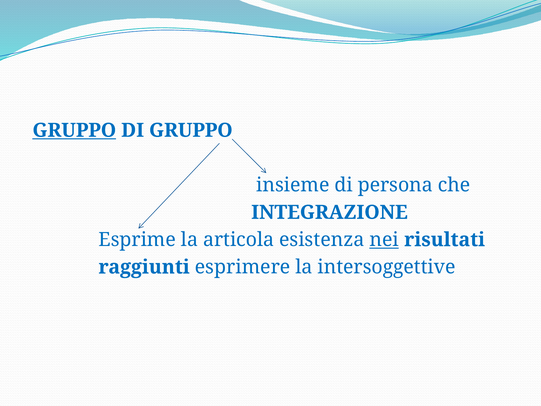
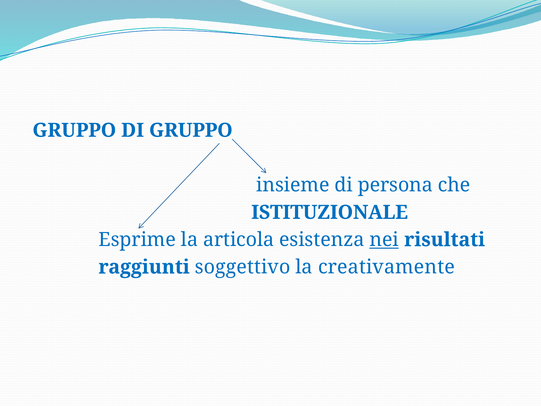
GRUPPO underline: present -> none (74, 130)
INTEGRAZIONE: INTEGRAZIONE -> ISTITUZIONALE (330, 212)
esprimere: esprimere -> soggettivo (243, 267)
intersoggettive: intersoggettive -> creativamente (386, 267)
